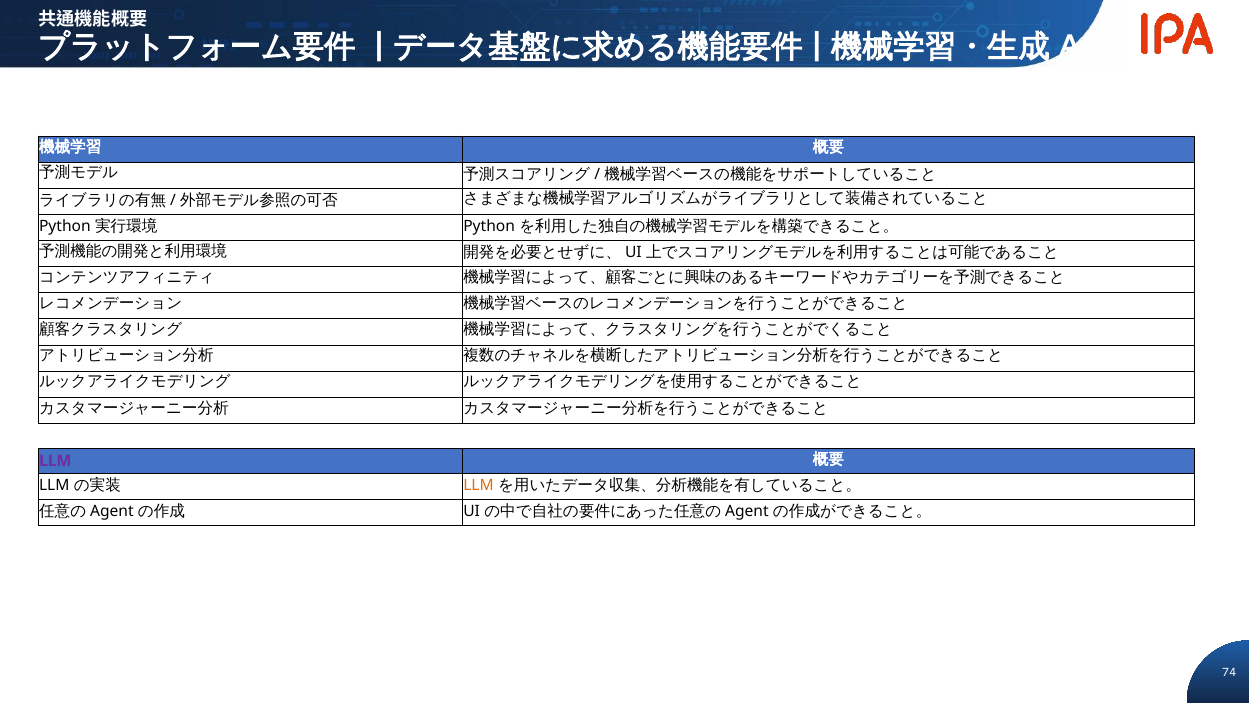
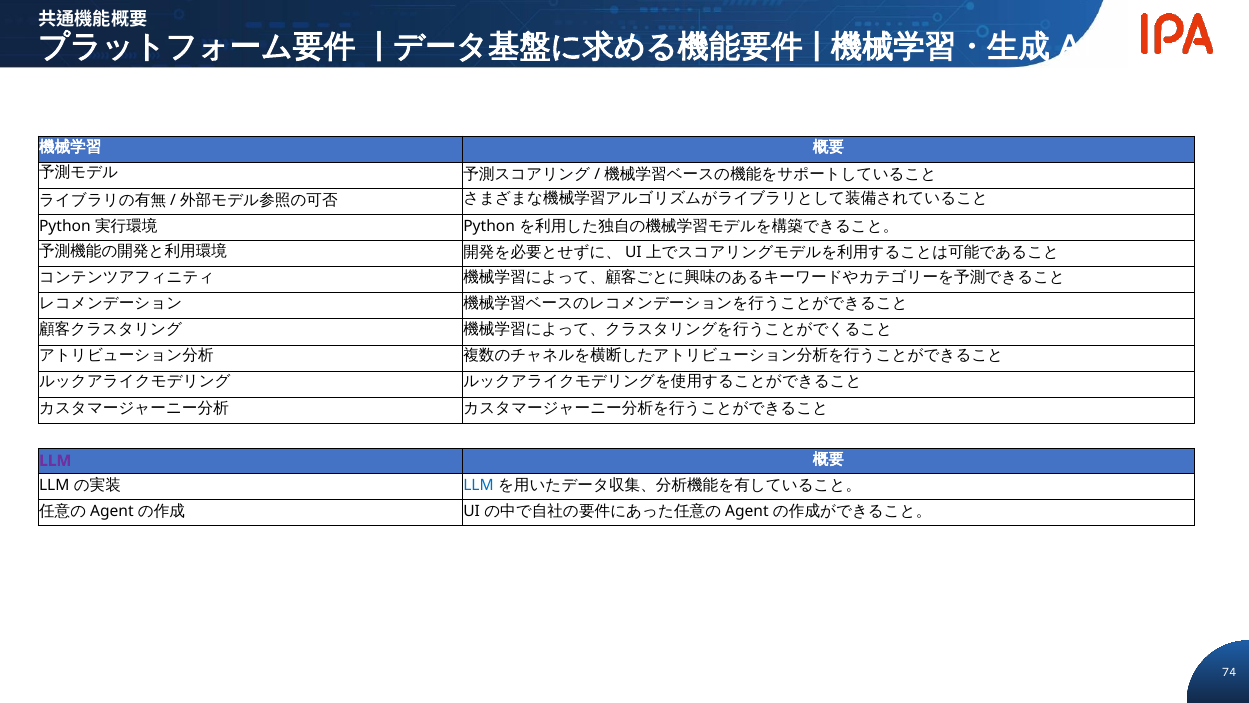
LLM colour: orange -> blue (479, 485)
